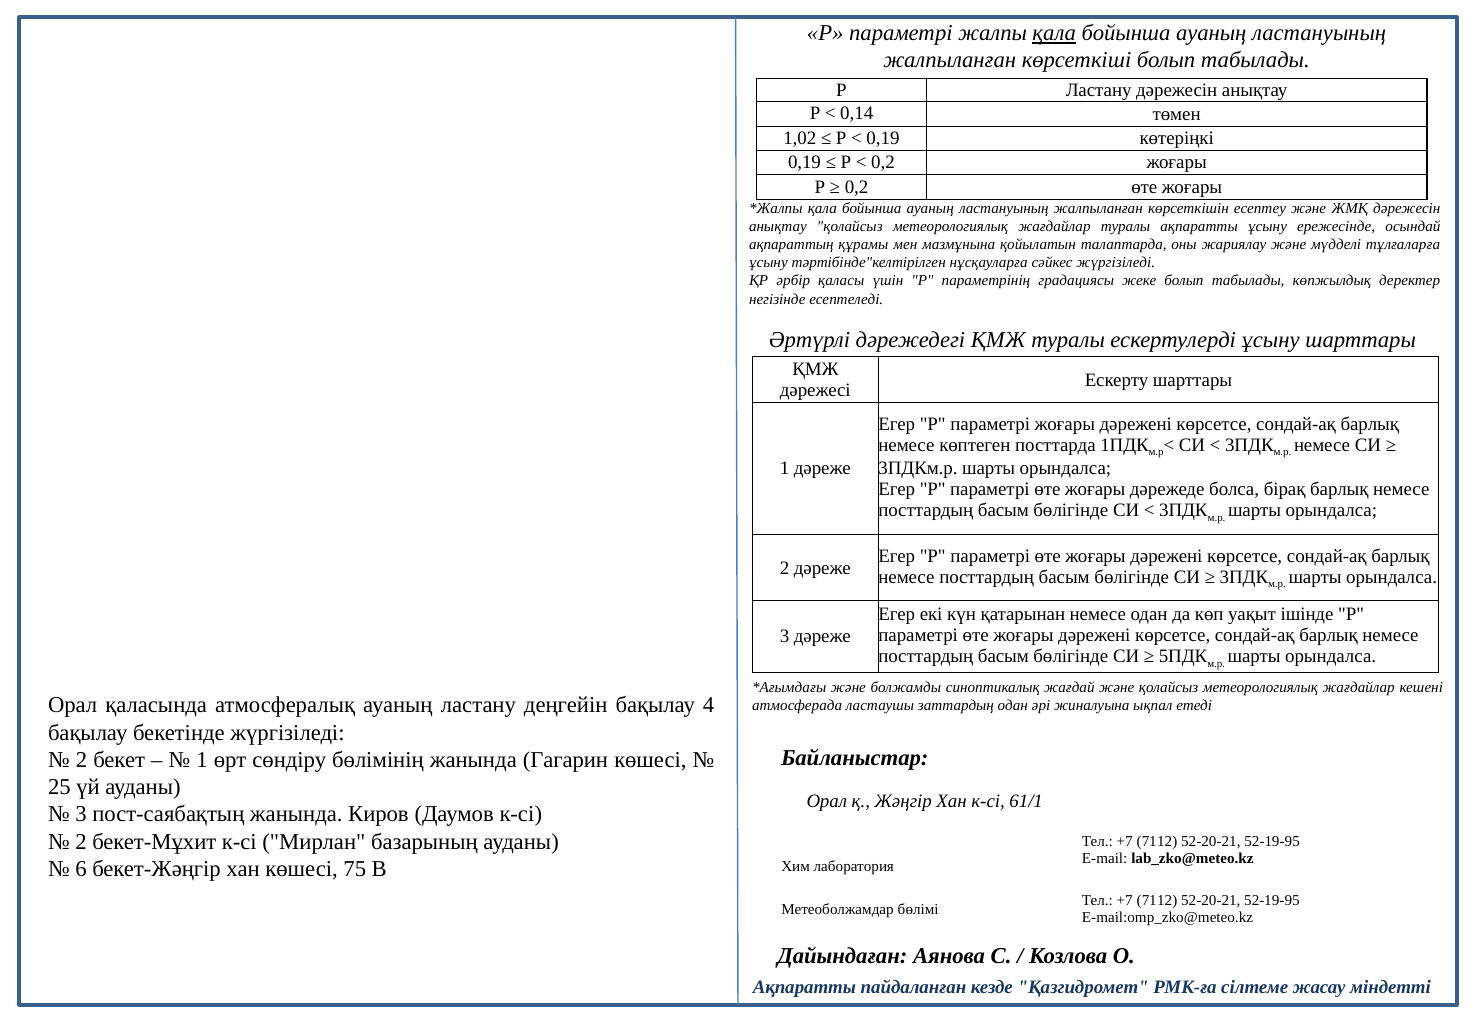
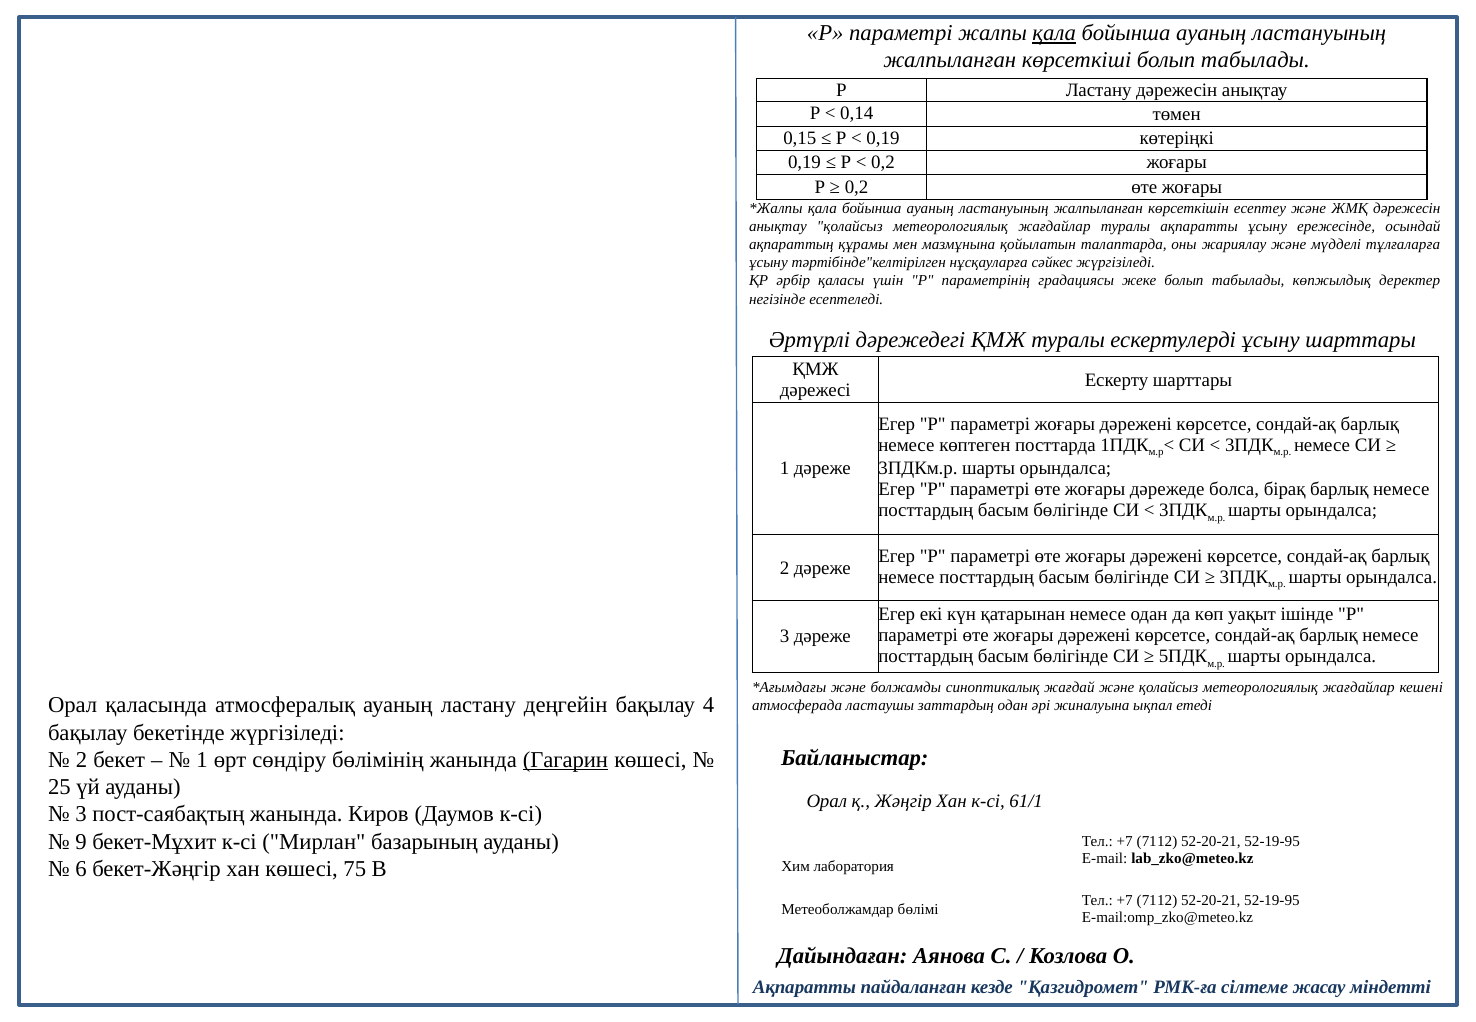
1,02: 1,02 -> 0,15 (800, 138)
Гагарин underline: none -> present (565, 760)
2: 2 -> 9 (81, 842)
